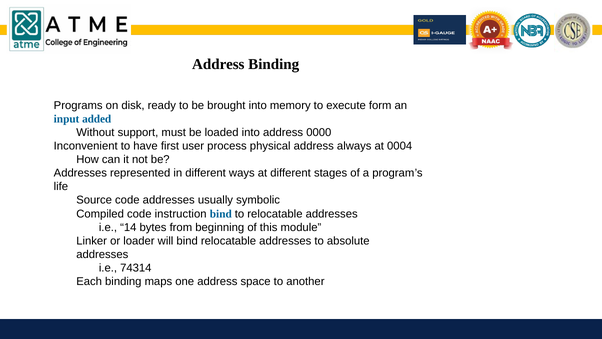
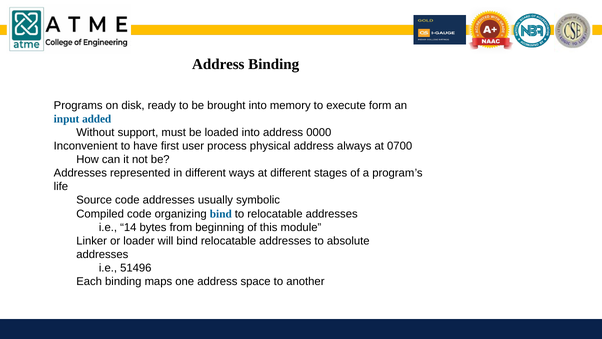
0004: 0004 -> 0700 (400, 146)
instruction: instruction -> organizing (181, 214)
74314: 74314 -> 51496 (136, 268)
